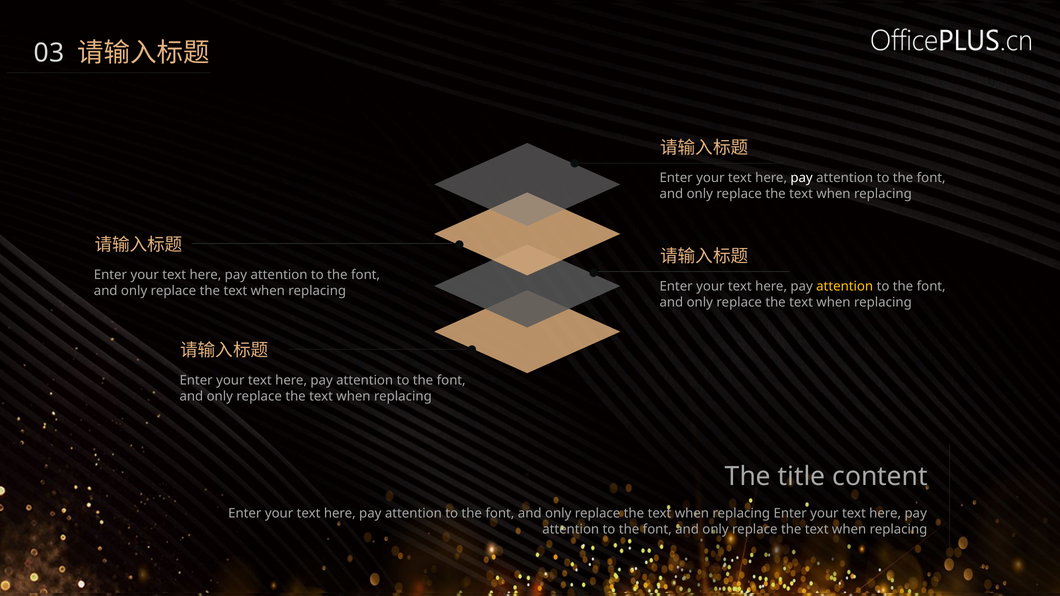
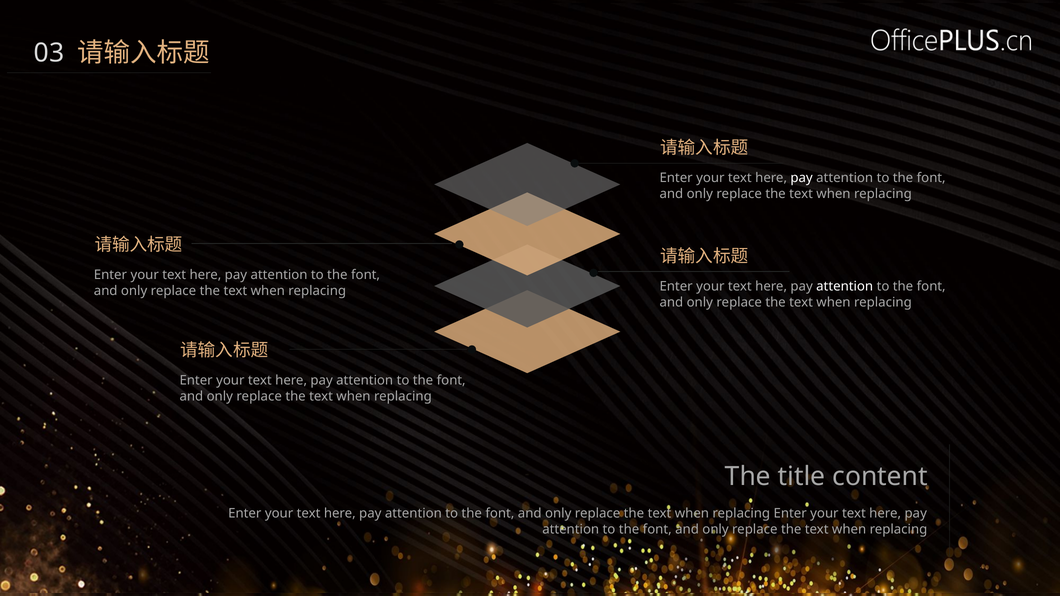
attention colour: yellow -> white (845, 286)
